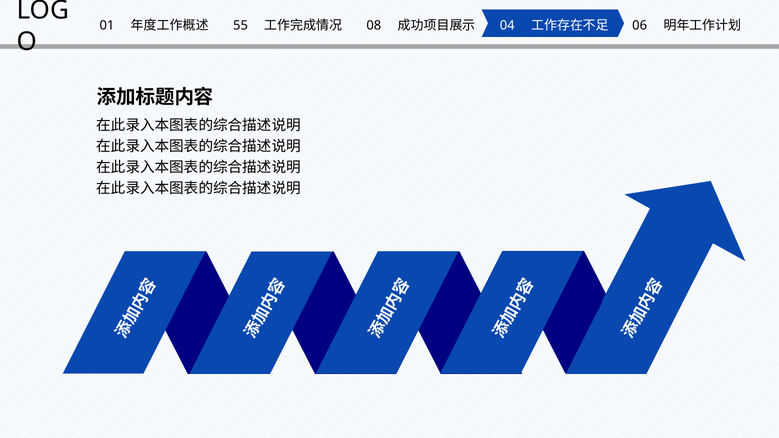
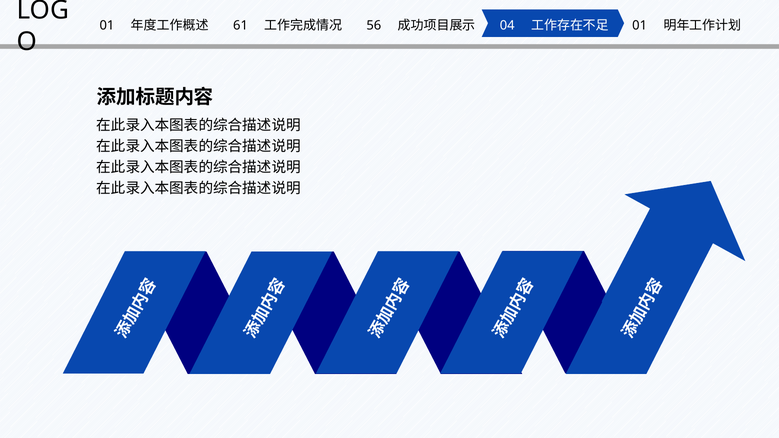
55: 55 -> 61 (241, 25)
08: 08 -> 56 (374, 25)
06: 06 -> 01 (640, 25)
